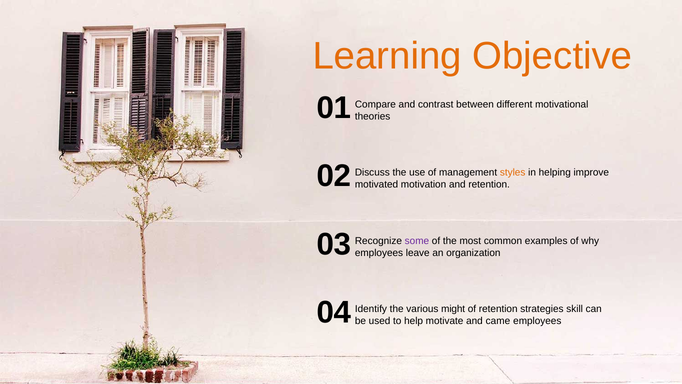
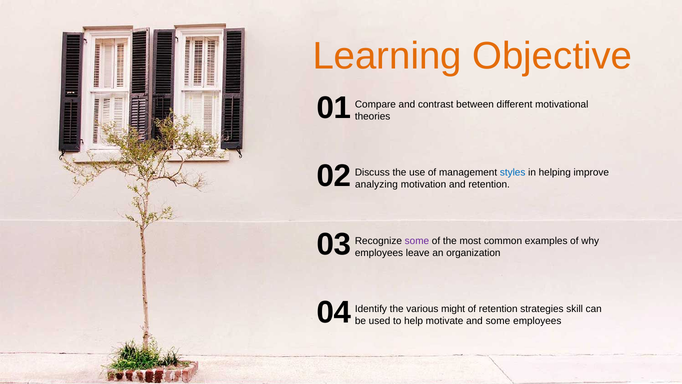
styles colour: orange -> blue (513, 173)
motivated: motivated -> analyzing (376, 184)
and came: came -> some (498, 321)
